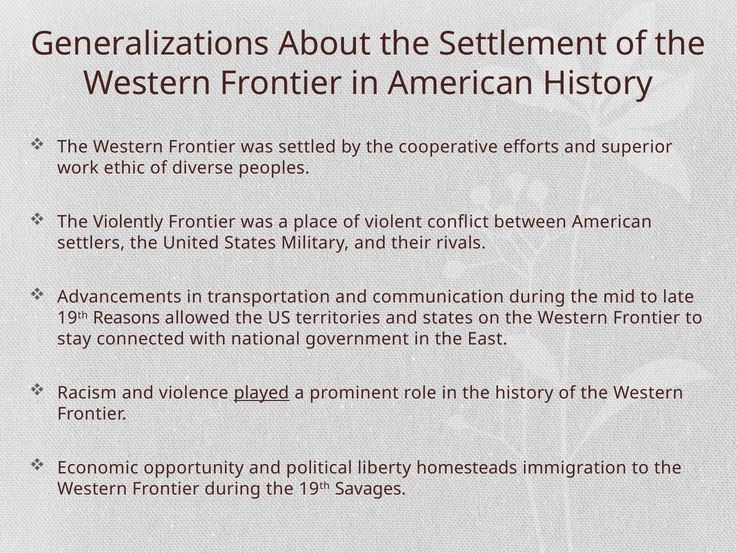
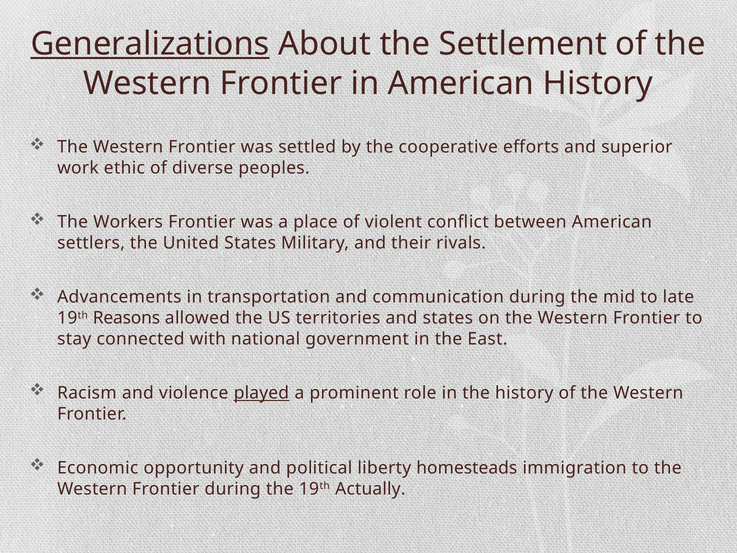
Generalizations underline: none -> present (150, 44)
Violently: Violently -> Workers (128, 222)
Savages: Savages -> Actually (370, 489)
